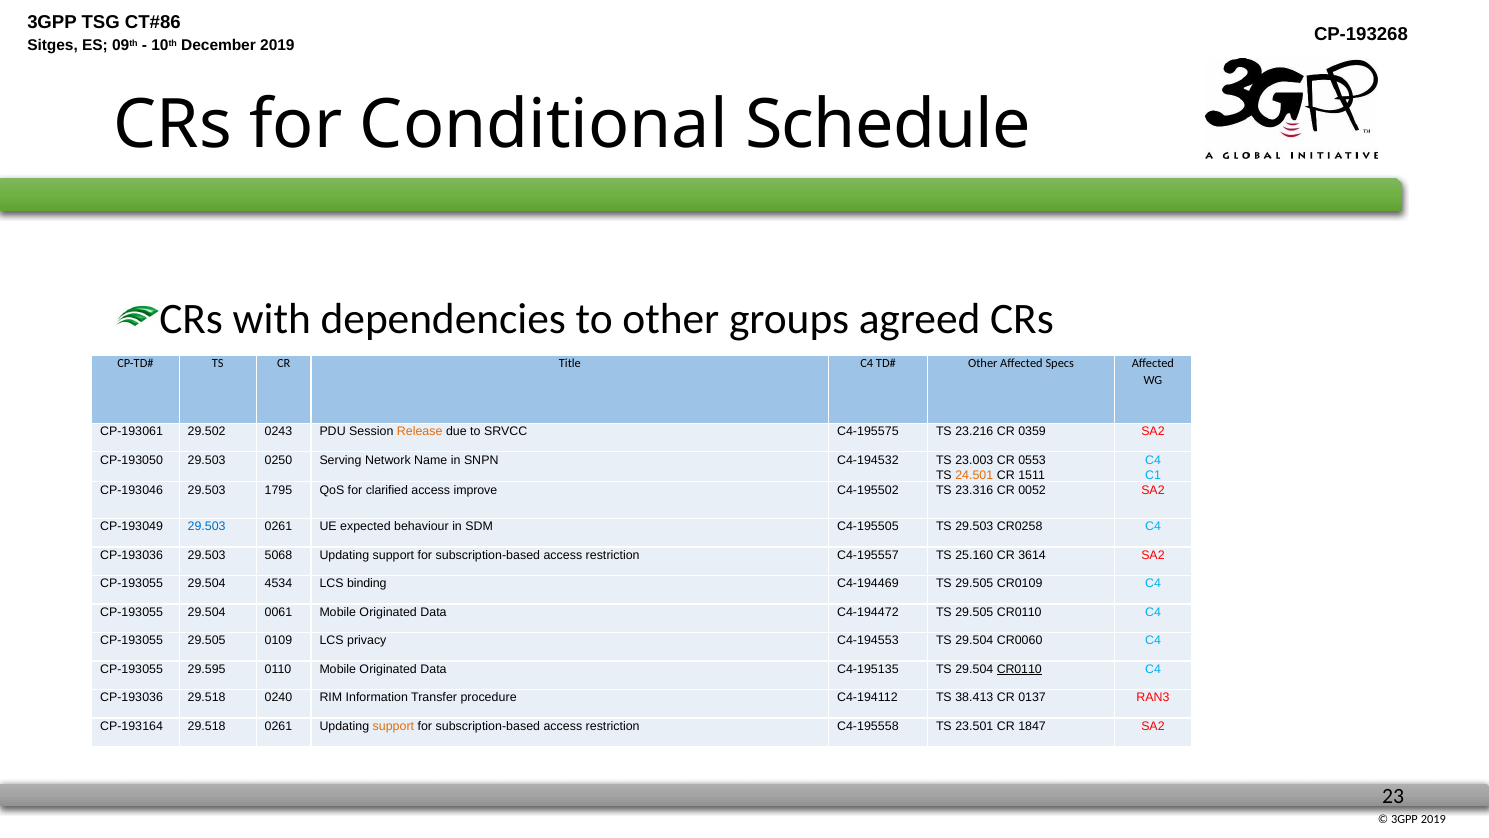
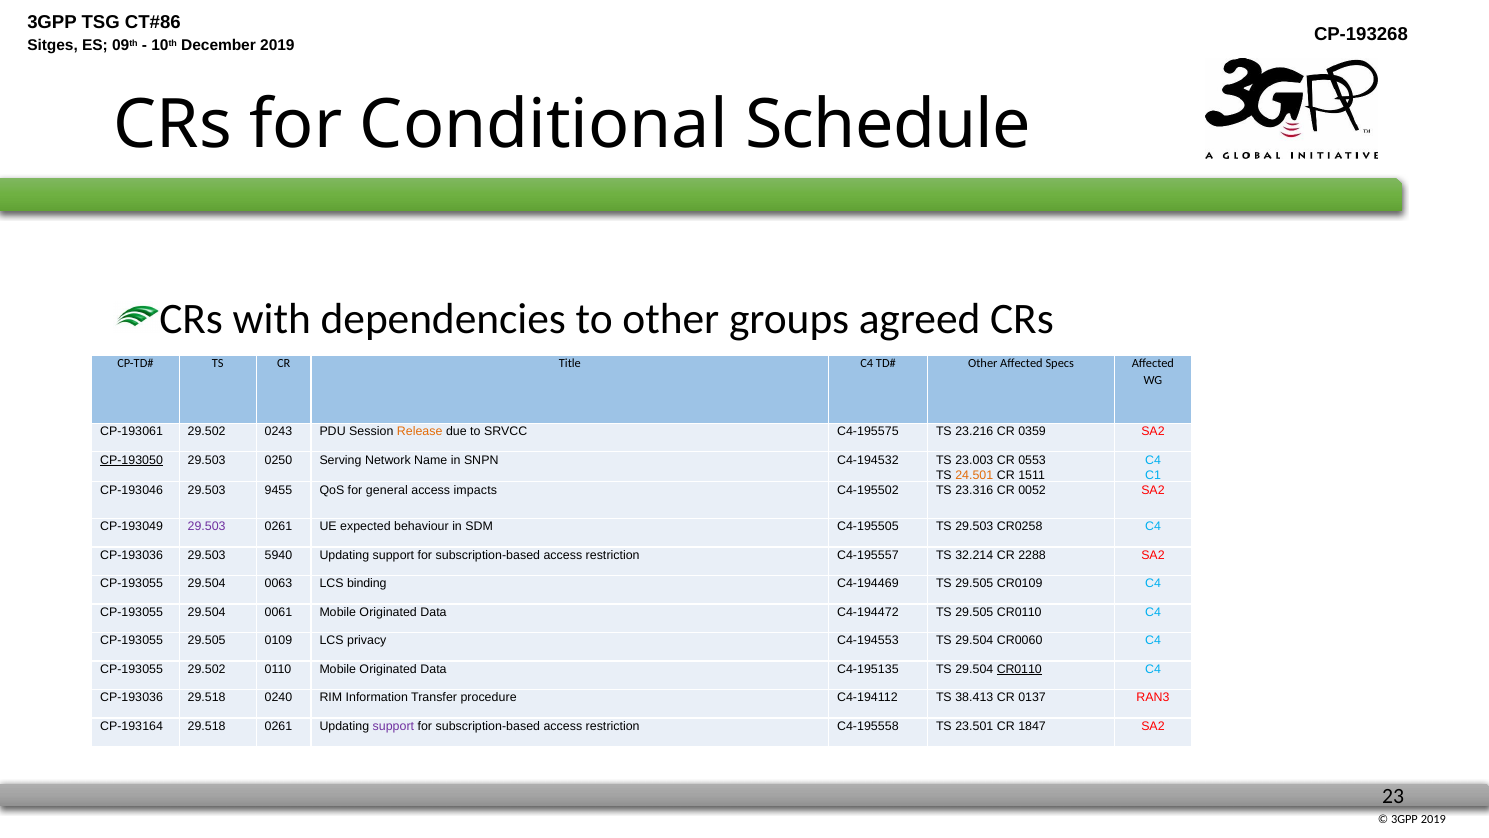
CP-193050 underline: none -> present (132, 460)
1795: 1795 -> 9455 (278, 490)
clarified: clarified -> general (387, 490)
improve: improve -> impacts (475, 490)
29.503 colour: blue -> purple (207, 526)
5068: 5068 -> 5940 (278, 555)
25.160: 25.160 -> 32.214 (974, 555)
3614: 3614 -> 2288 (1032, 555)
4534: 4534 -> 0063 (278, 583)
CP-193055 29.595: 29.595 -> 29.502 (207, 669)
support colour: orange -> purple (393, 726)
